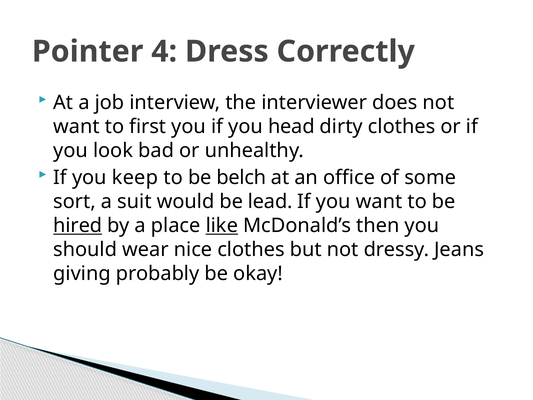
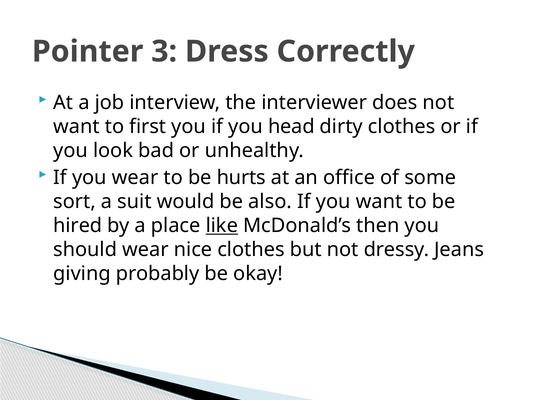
4: 4 -> 3 (164, 51)
you keep: keep -> wear (135, 177)
belch: belch -> hurts (241, 177)
lead: lead -> also (270, 201)
hired underline: present -> none (78, 225)
